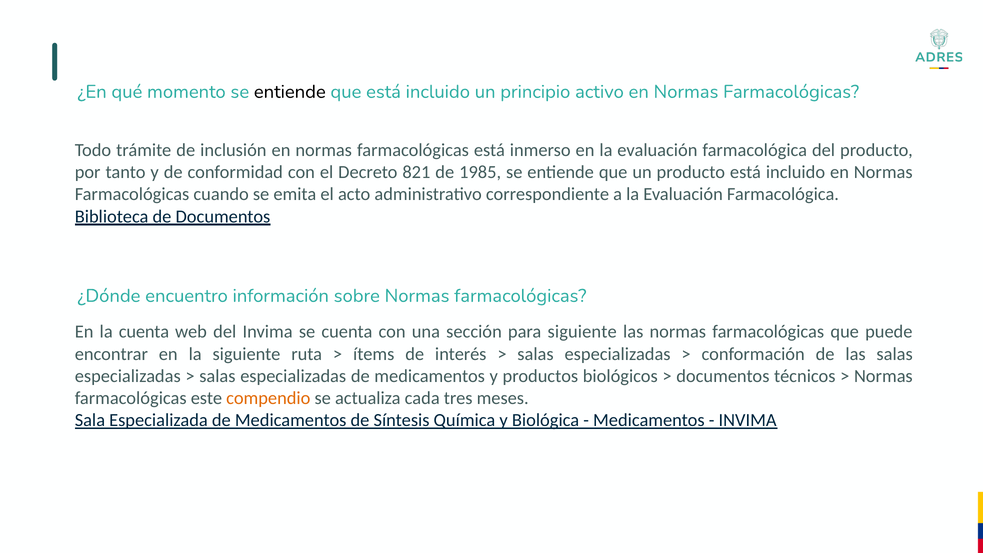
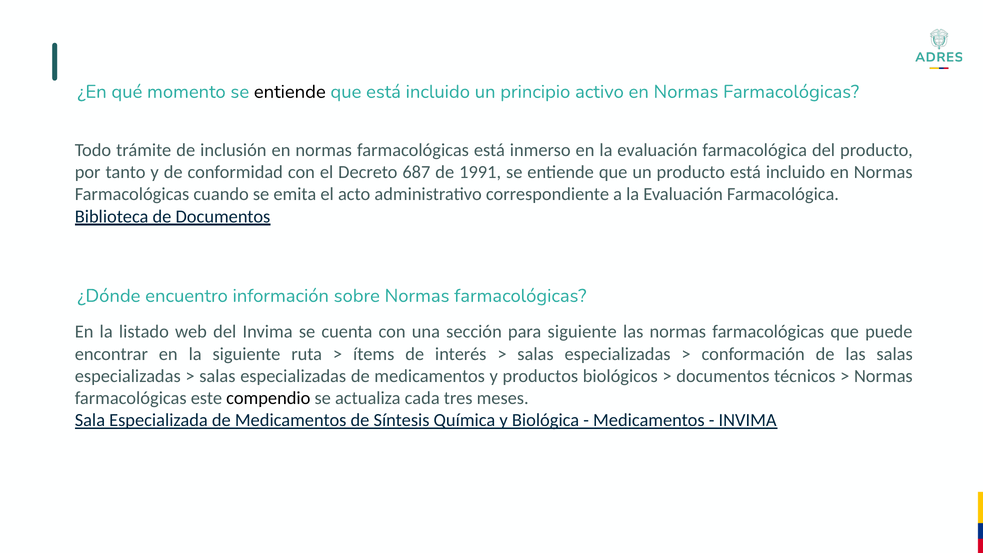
821: 821 -> 687 (416, 172)
1985: 1985 -> 1991 (480, 172)
la cuenta: cuenta -> listado (144, 332)
compendio colour: orange -> black (268, 398)
